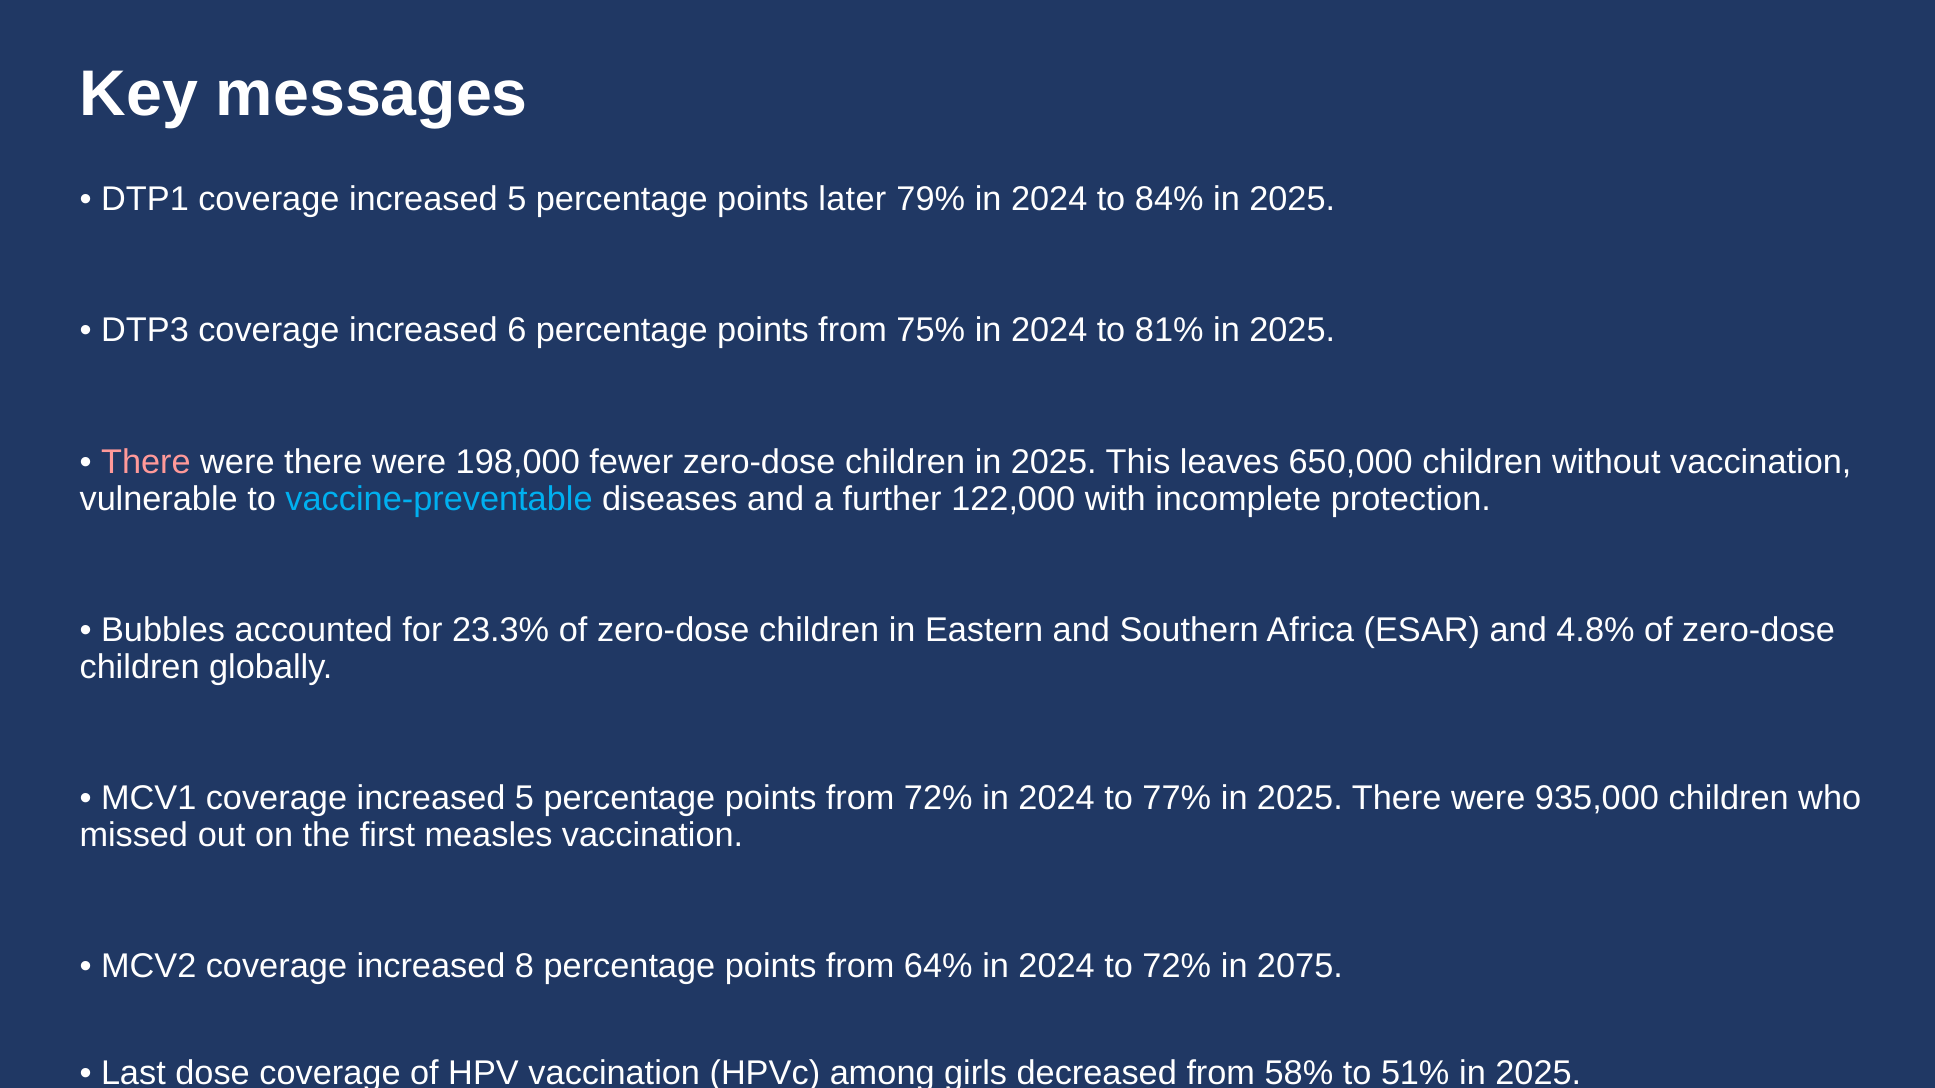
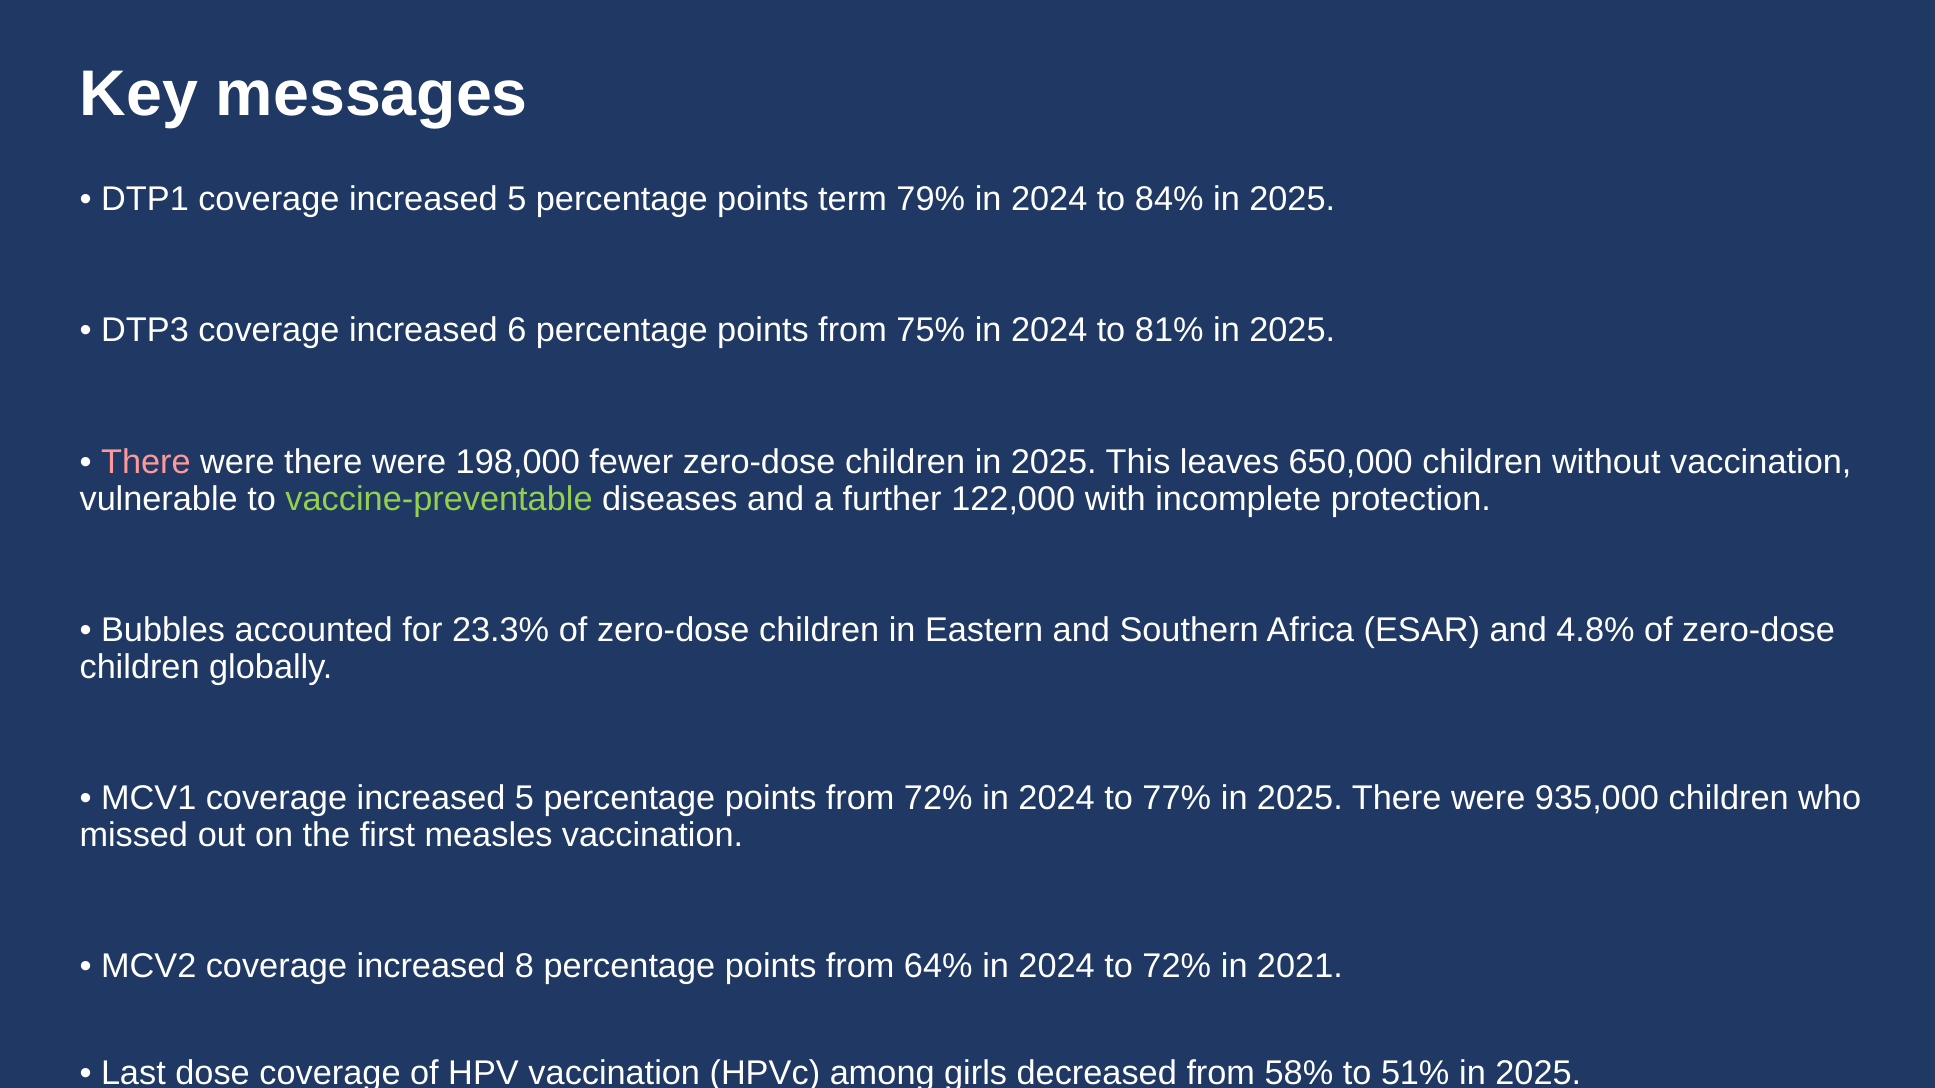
later: later -> term (853, 200)
vaccine-preventable colour: light blue -> light green (439, 499)
2075: 2075 -> 2021 (1300, 967)
